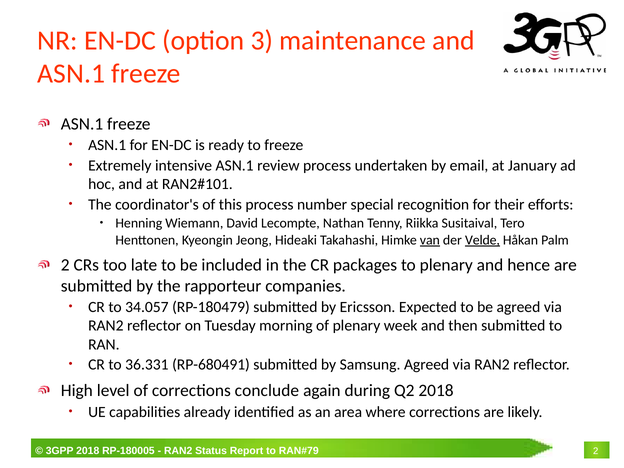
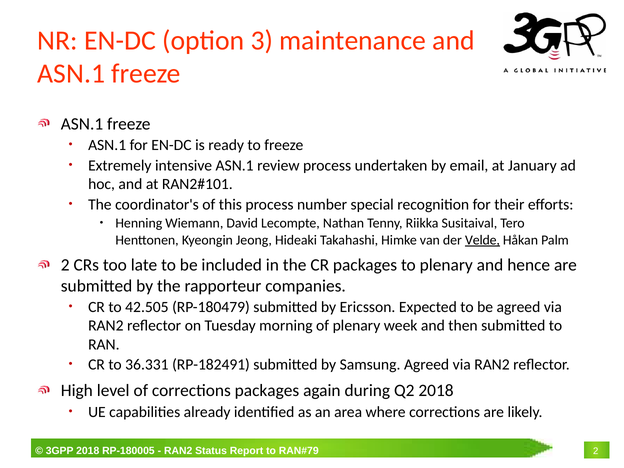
van underline: present -> none (430, 240)
34.057: 34.057 -> 42.505 (147, 307)
RP-680491: RP-680491 -> RP-182491 (211, 365)
corrections conclude: conclude -> packages (267, 391)
